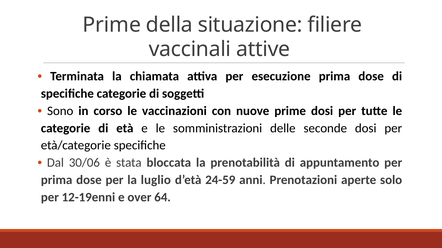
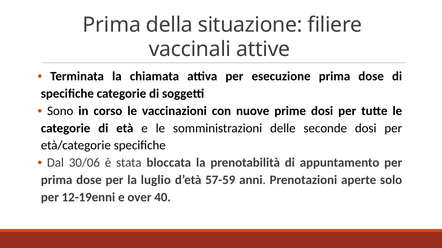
Prime: Prime -> Prima (112, 25)
24-59: 24-59 -> 57-59 (220, 180)
64: 64 -> 40 (163, 198)
